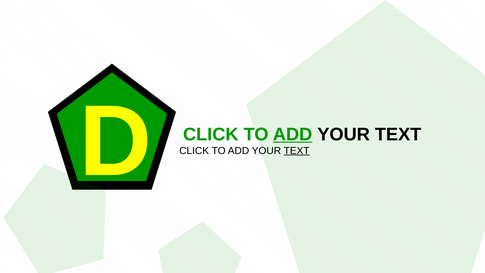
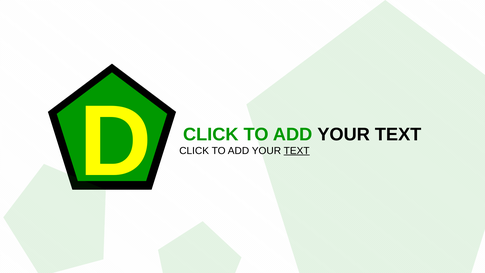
ADD underline: present -> none (293, 134)
